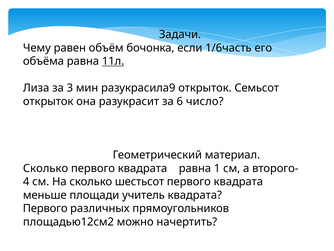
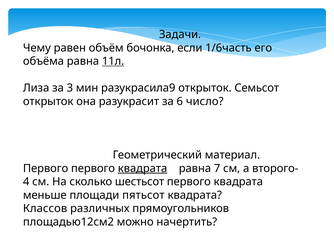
Сколько: Сколько -> Первого (46, 168)
квадрата underline: none -> present (143, 168)
1: 1 -> 7 (217, 168)
учитель: учитель -> пятьсот (143, 195)
Первого: Первого -> Классов (45, 208)
